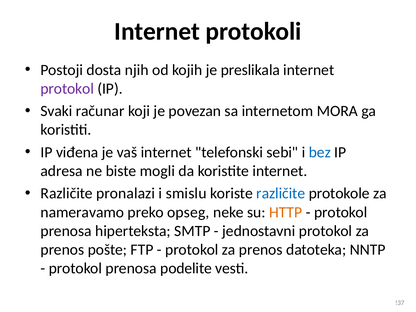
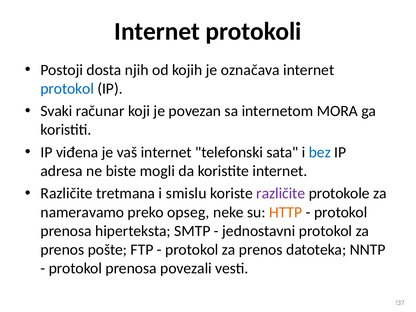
preslikala: preslikala -> označava (250, 70)
protokol colour: purple -> blue (67, 89)
sebi: sebi -> sata (282, 152)
pronalazi: pronalazi -> tretmana (126, 193)
različite colour: blue -> purple (281, 193)
podelite: podelite -> povezali (186, 268)
